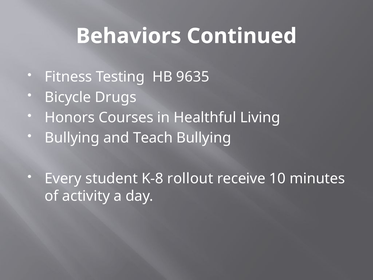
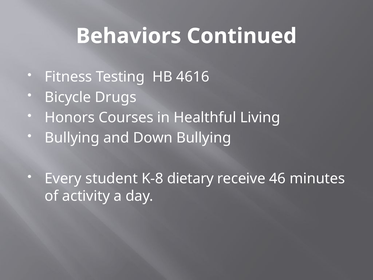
9635: 9635 -> 4616 (193, 77)
Teach: Teach -> Down (153, 138)
rollout: rollout -> dietary (190, 178)
10: 10 -> 46 (277, 178)
